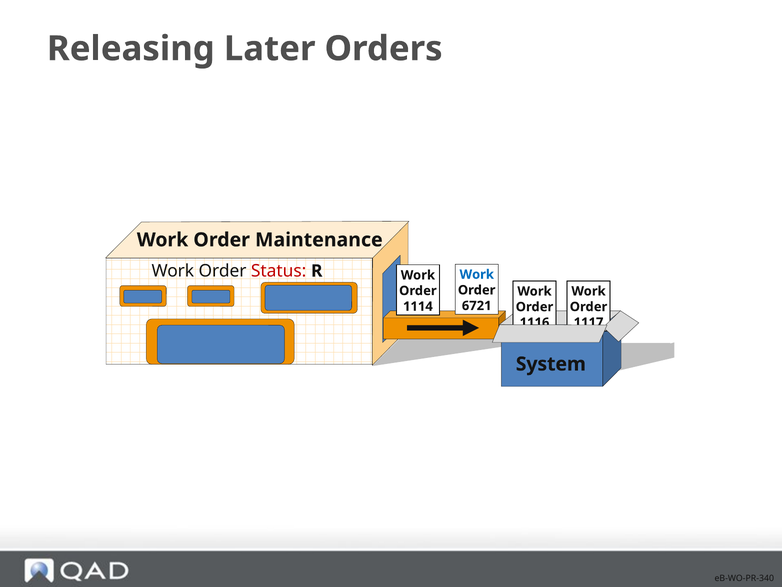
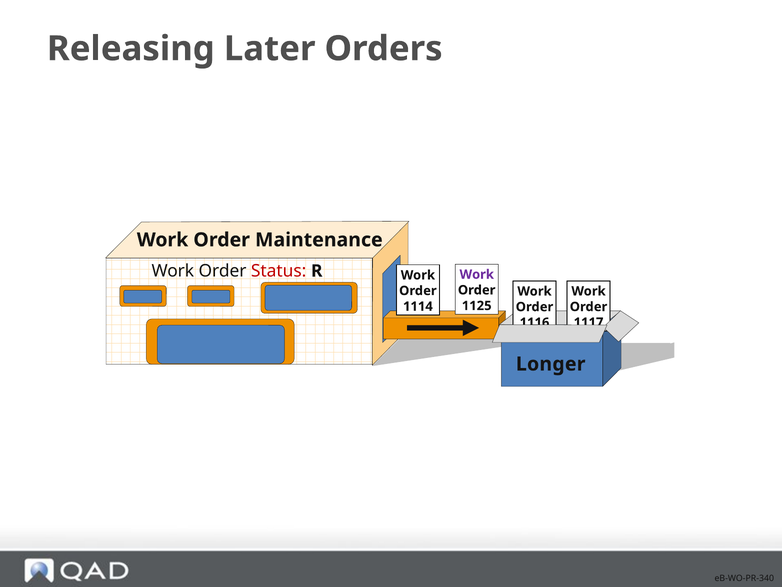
Work colour: blue -> purple (477, 274)
6721: 6721 -> 1125 (477, 306)
System: System -> Longer (551, 364)
